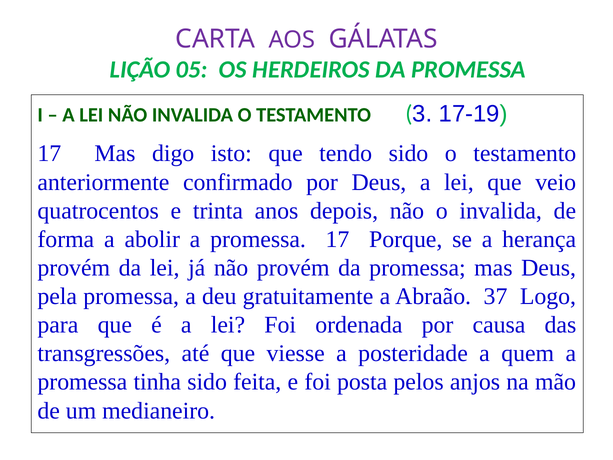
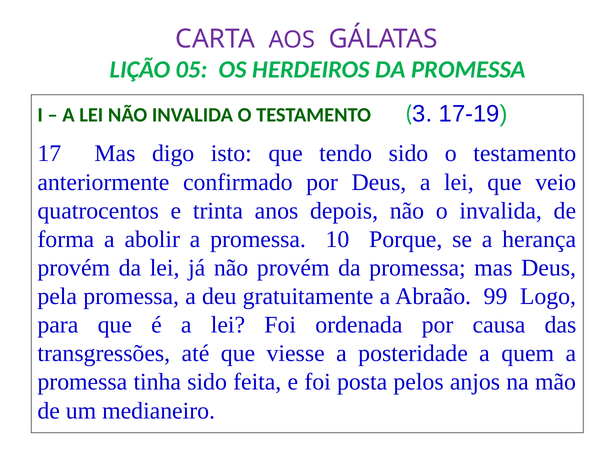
promessa 17: 17 -> 10 (338, 239)
37: 37 -> 99 (496, 296)
